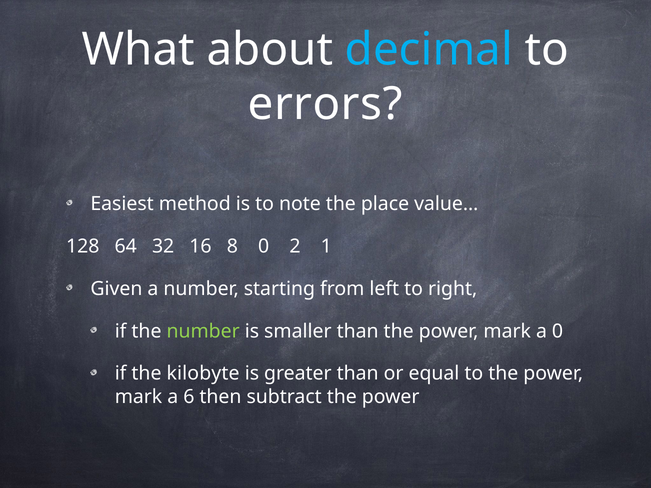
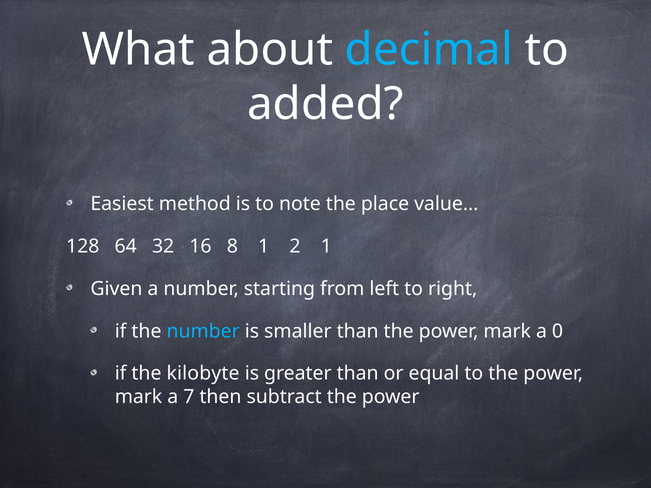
errors: errors -> added (325, 104)
8 0: 0 -> 1 (264, 246)
number colour: light green -> light blue (203, 331)
6: 6 -> 7 (189, 397)
